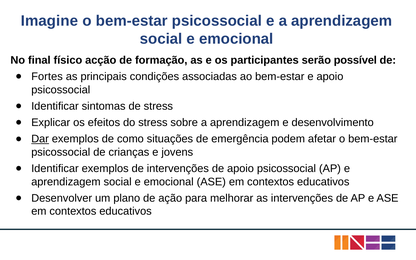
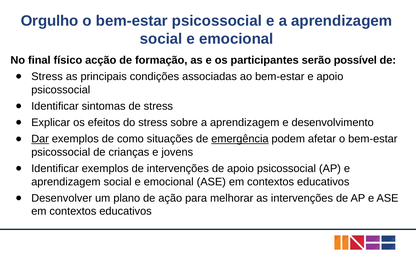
Imagine: Imagine -> Orgulho (50, 21)
Fortes: Fortes -> Stress (47, 77)
emergência underline: none -> present (240, 139)
